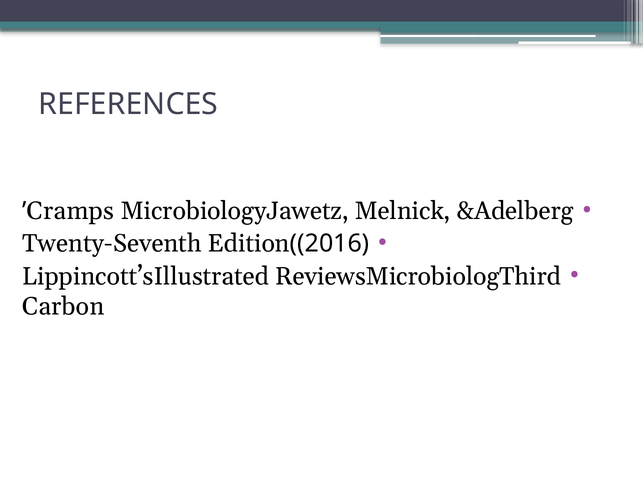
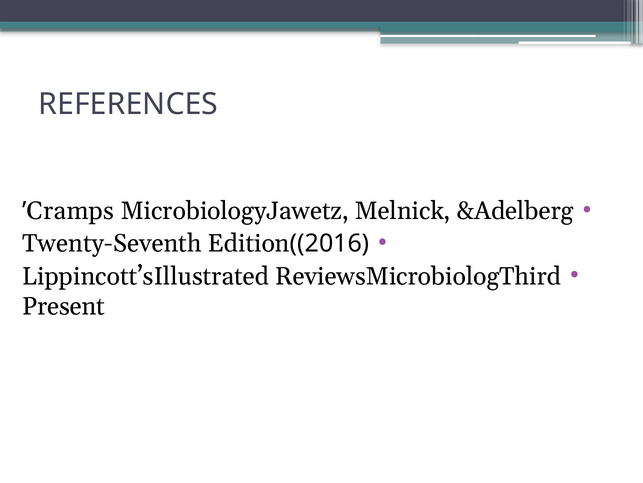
Carbon: Carbon -> Present (64, 306)
